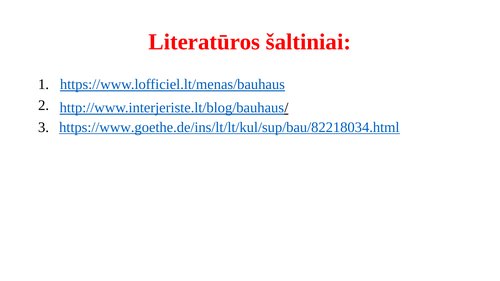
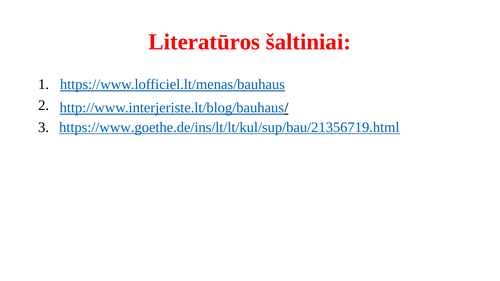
https://www.goethe.de/ins/lt/lt/kul/sup/bau/82218034.html: https://www.goethe.de/ins/lt/lt/kul/sup/bau/82218034.html -> https://www.goethe.de/ins/lt/lt/kul/sup/bau/21356719.html (229, 127)
